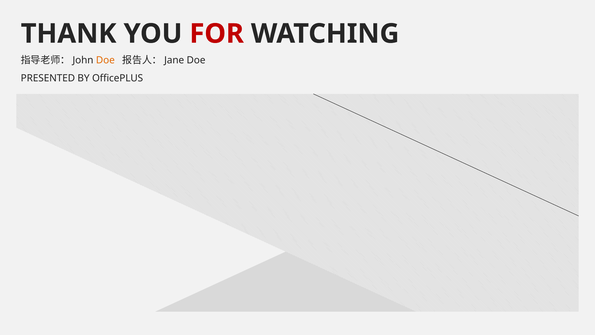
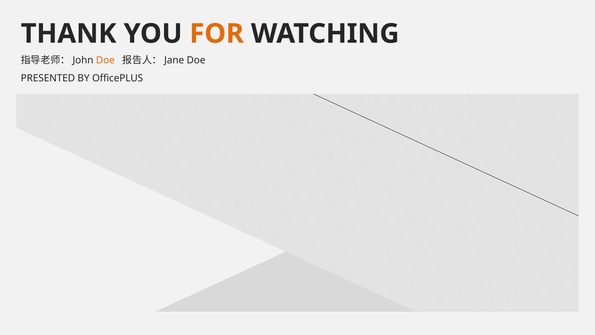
FOR colour: red -> orange (217, 34)
